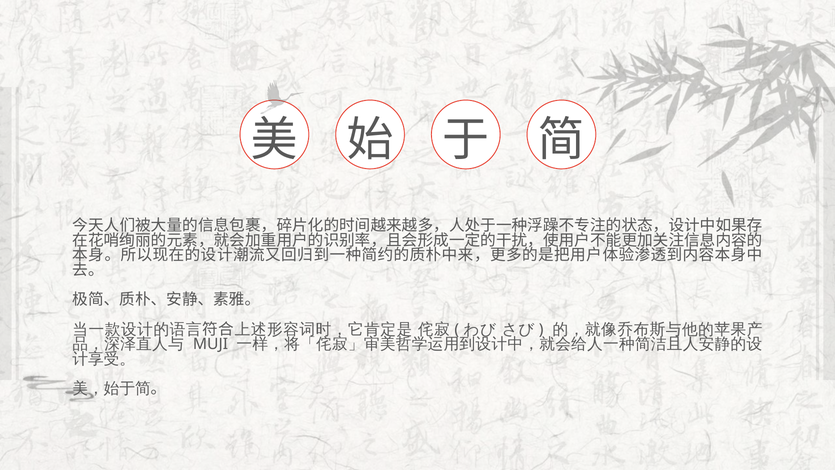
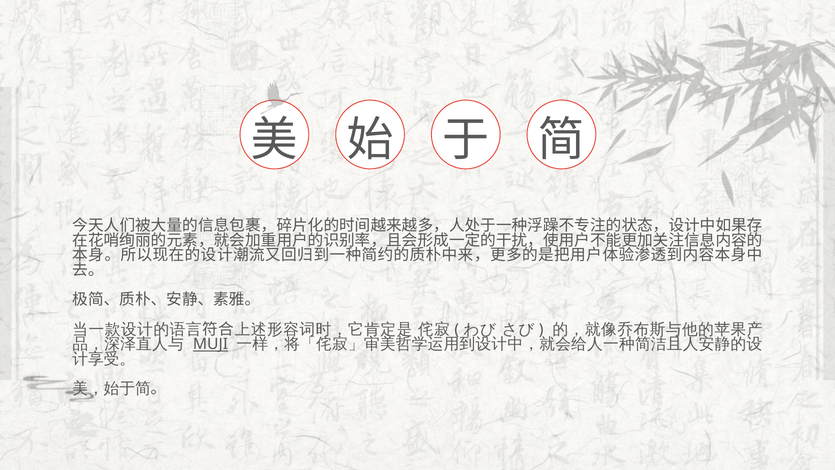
MUJI underline: none -> present (210, 344)
